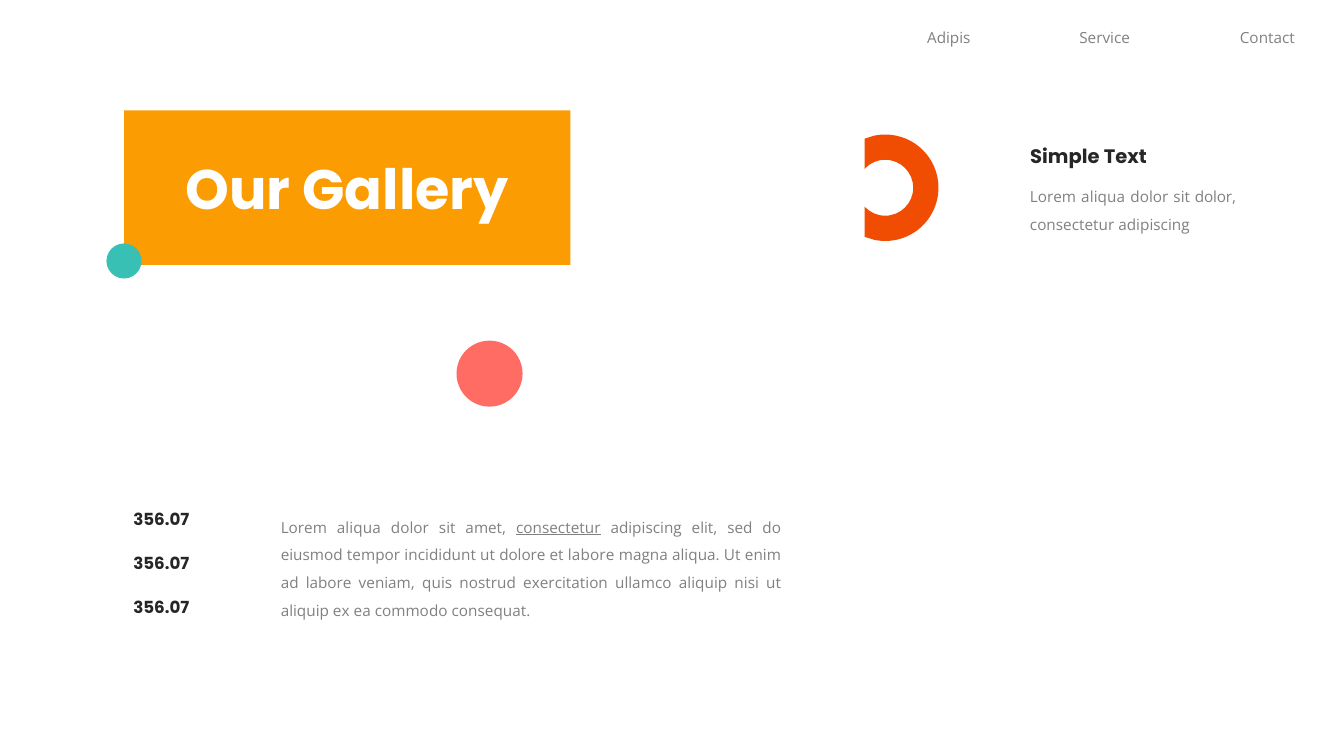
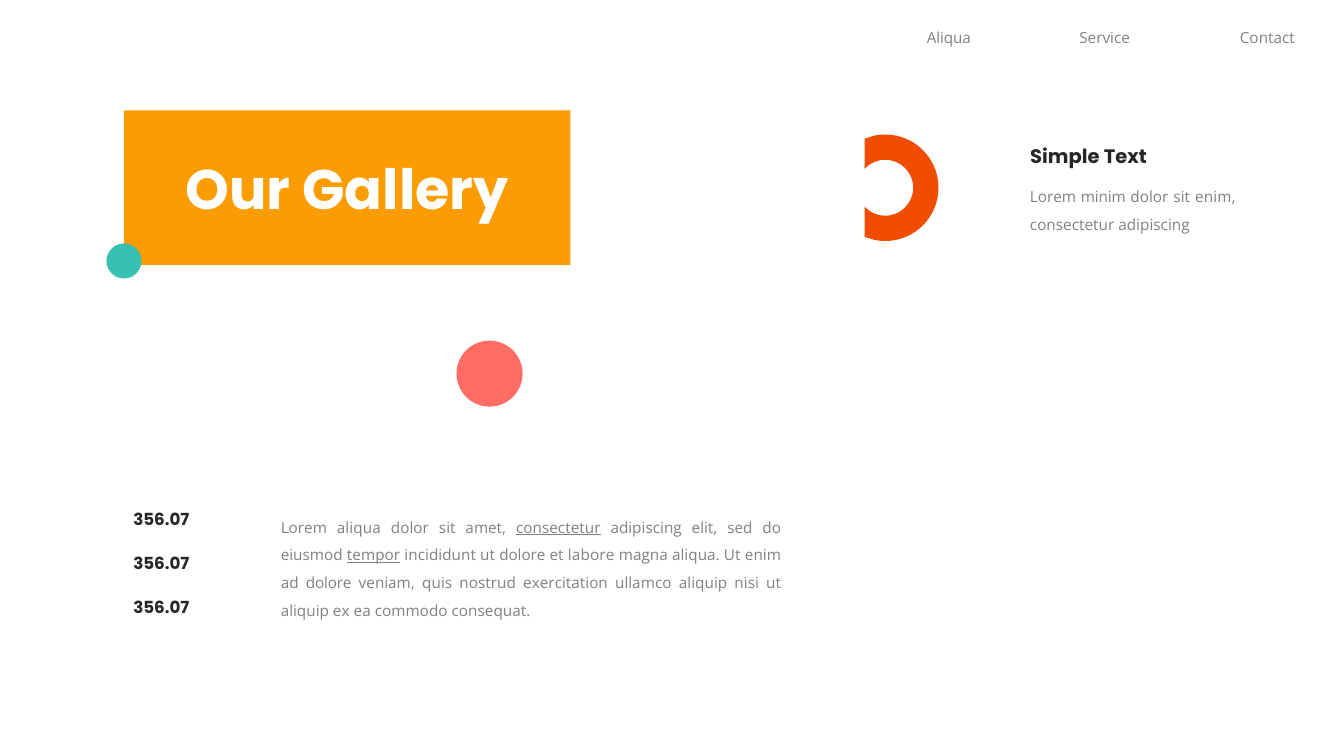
Adipis: Adipis -> Aliqua (949, 39)
aliqua: aliqua -> minim (1103, 198)
sit dolor: dolor -> enim (1215, 198)
tempor underline: none -> present (374, 556)
ad labore: labore -> dolore (329, 584)
